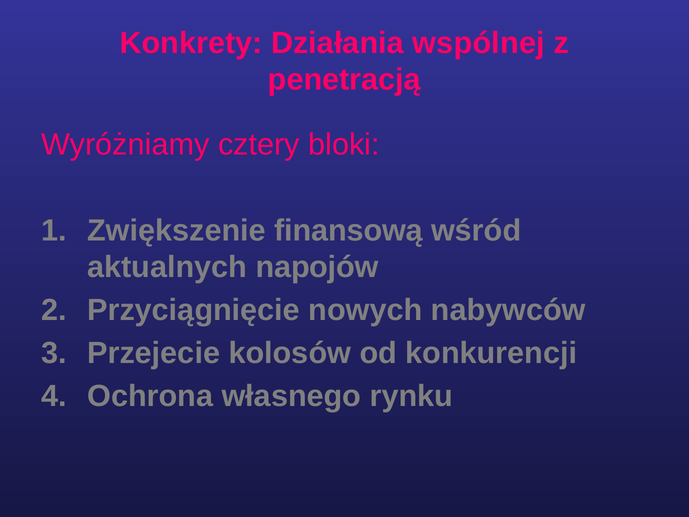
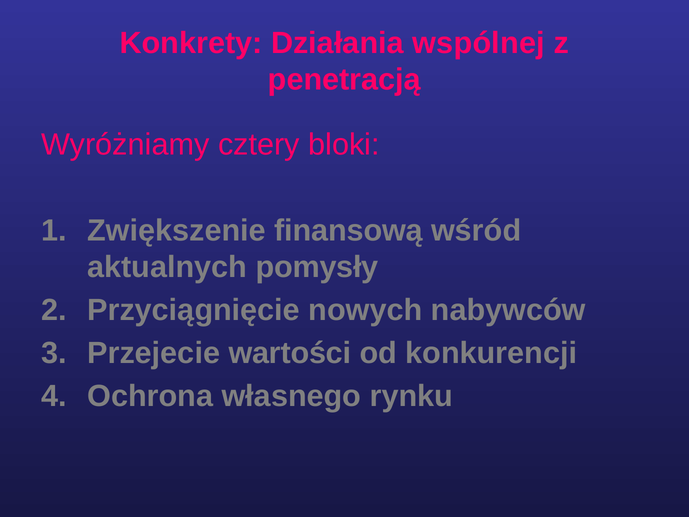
napojów: napojów -> pomysły (317, 267)
kolosów: kolosów -> wartości (290, 353)
